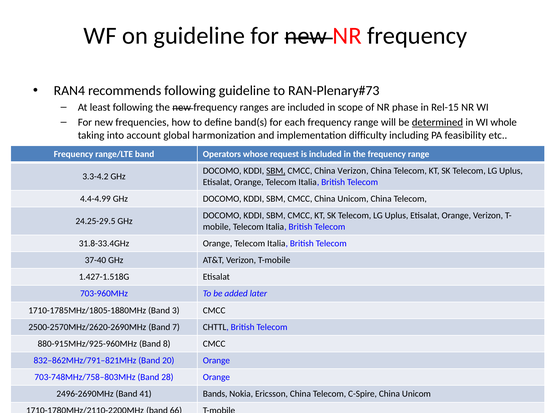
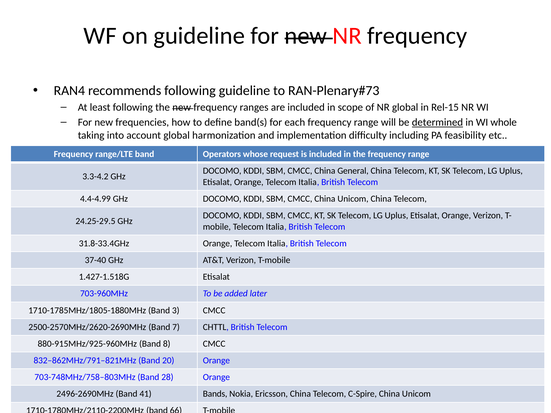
NR phase: phase -> global (405, 107)
SBM underline: present -> none (276, 171)
China Verizon: Verizon -> General (353, 171)
